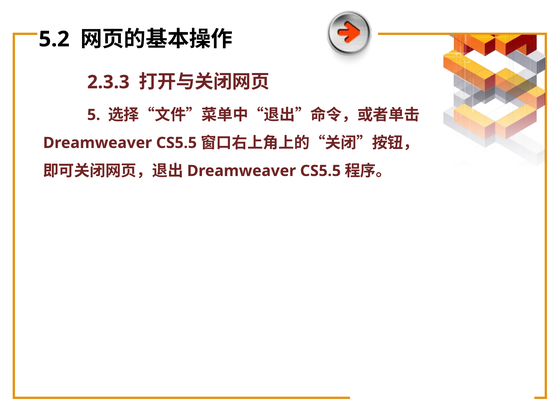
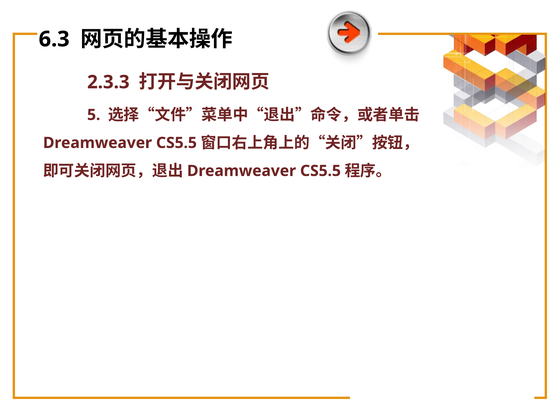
5.2: 5.2 -> 6.3 (54, 39)
